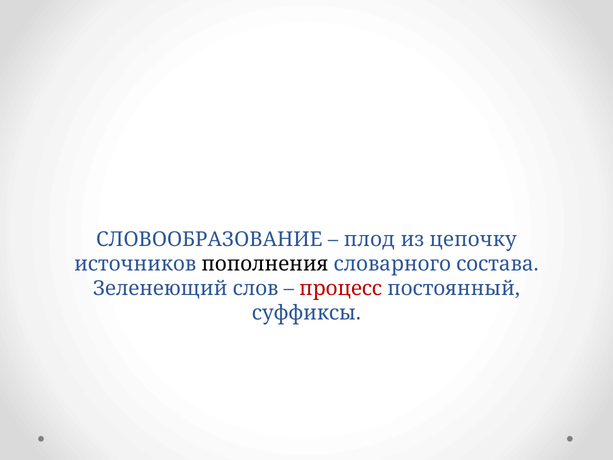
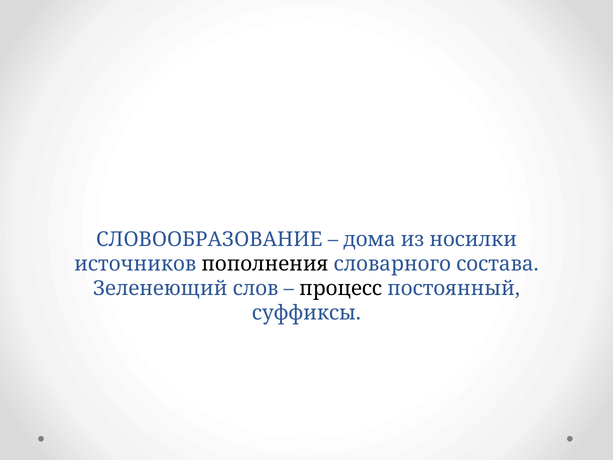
плод: плод -> дома (370, 239)
цепочку: цепочку -> носилки (473, 239)
процесс colour: red -> black (341, 288)
